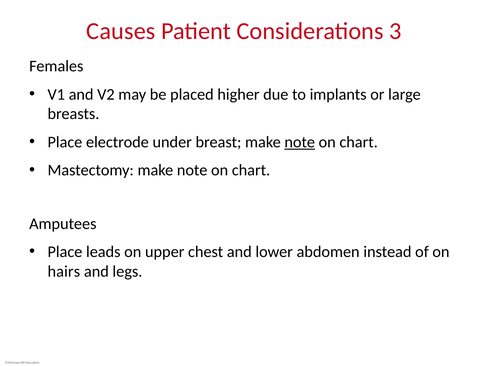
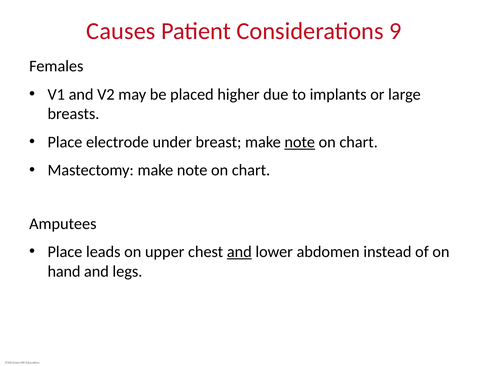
3: 3 -> 9 (395, 31)
and underline: none -> present (239, 252)
hairs: hairs -> hand (64, 271)
